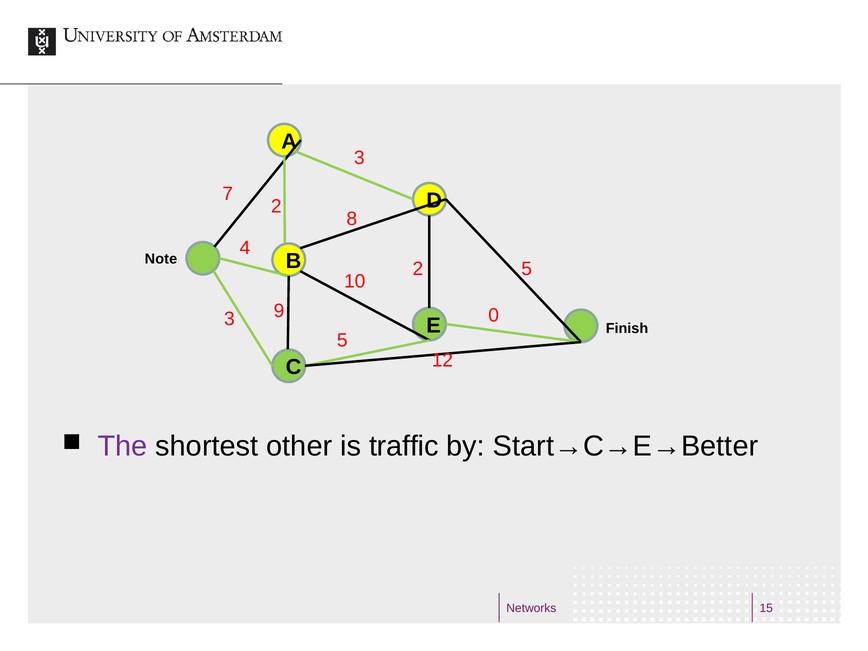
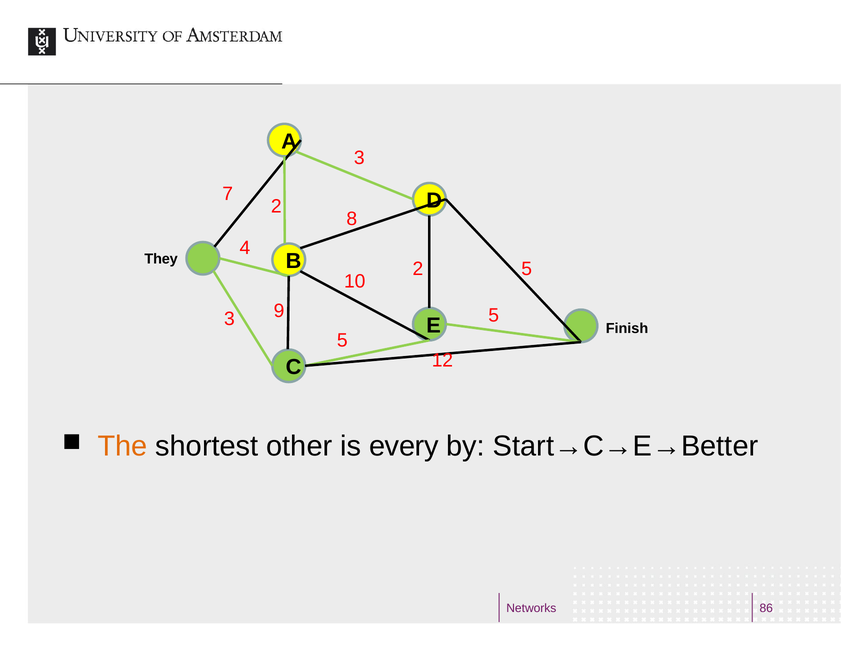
Note: Note -> They (161, 259)
9 0: 0 -> 5 (494, 315)
The colour: purple -> orange (123, 446)
traffic: traffic -> every (404, 446)
15: 15 -> 86 (766, 608)
